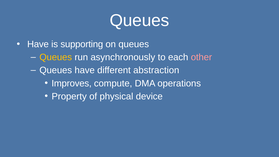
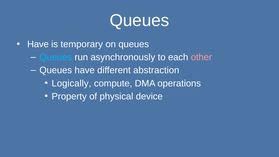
supporting: supporting -> temporary (82, 44)
Queues colour: yellow -> light blue (56, 57)
Improves: Improves -> Logically (71, 83)
